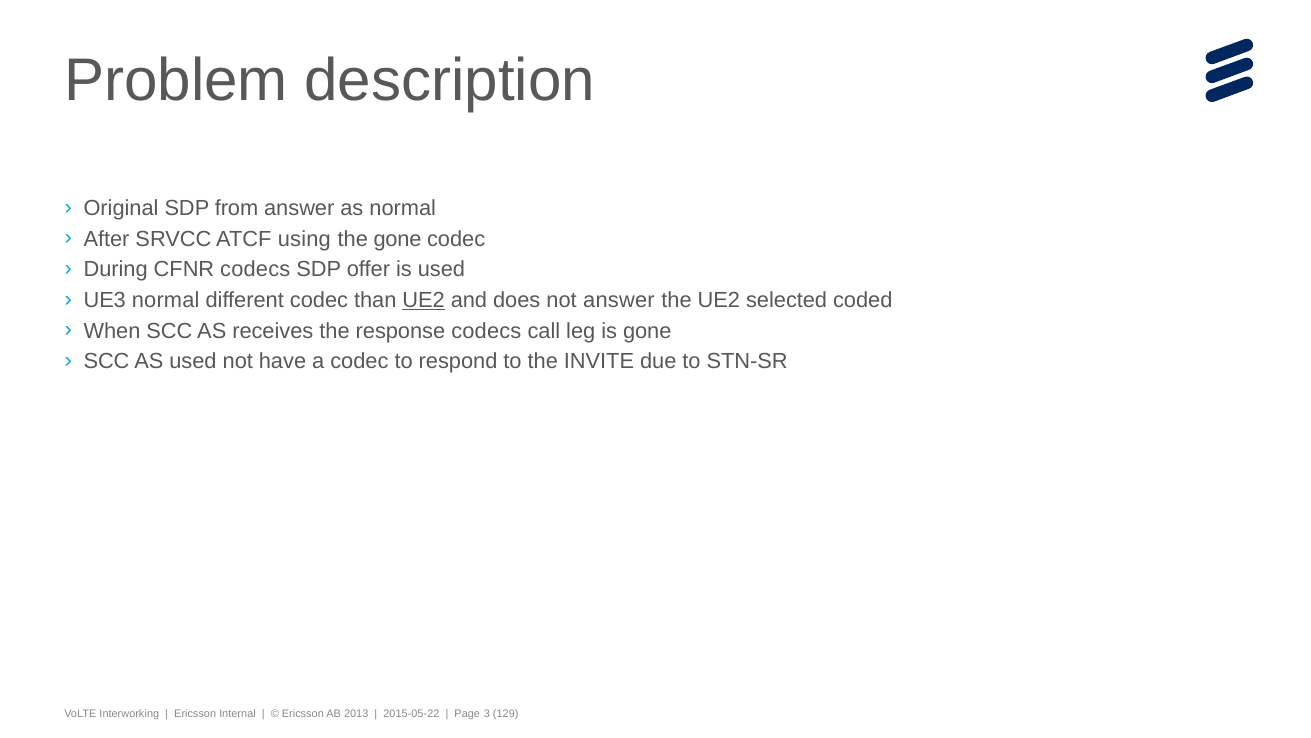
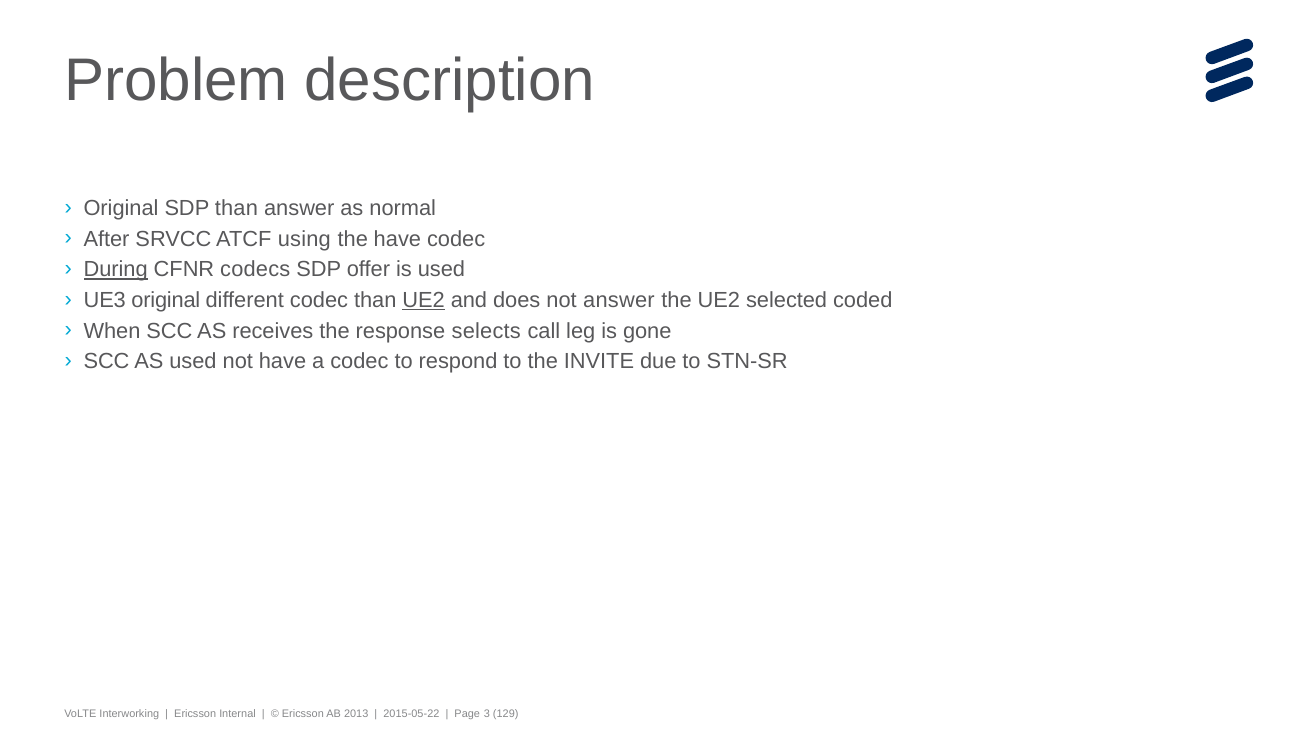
SDP from: from -> than (236, 208)
the gone: gone -> have (397, 239)
During underline: none -> present (116, 269)
UE3 normal: normal -> original (166, 300)
response codecs: codecs -> selects (486, 331)
